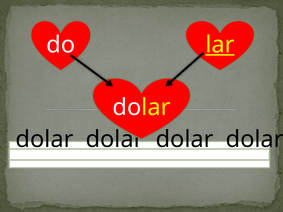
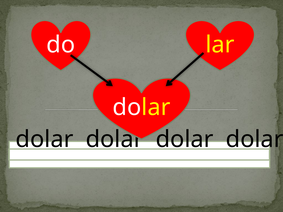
lar underline: present -> none (220, 45)
